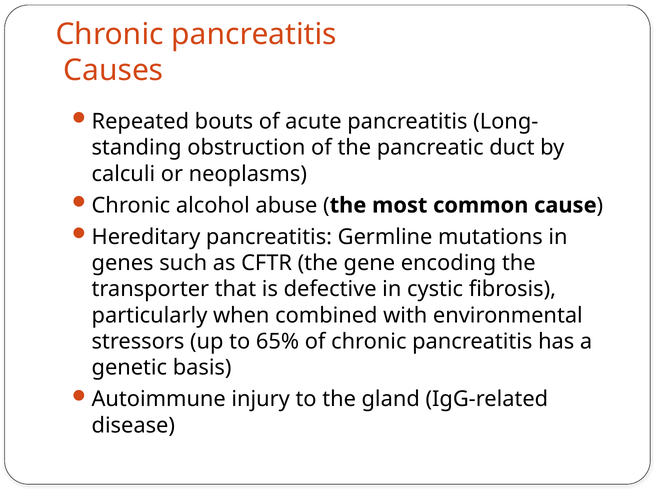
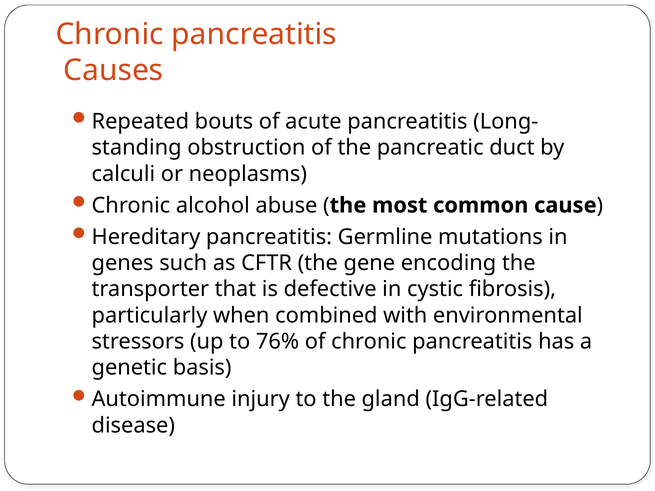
65%: 65% -> 76% (278, 342)
